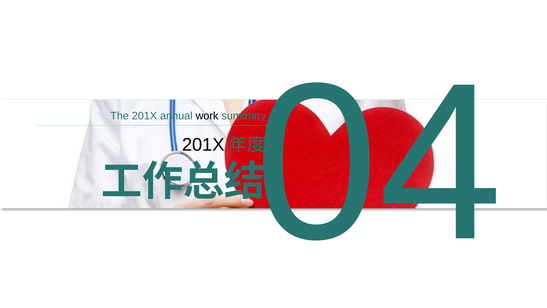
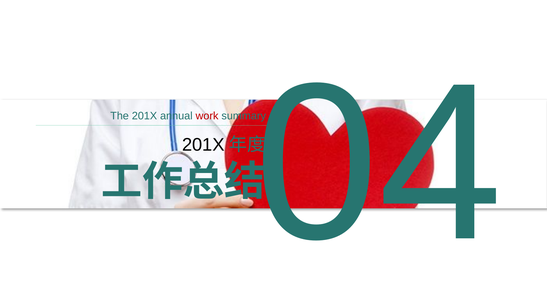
work colour: black -> red (207, 116)
